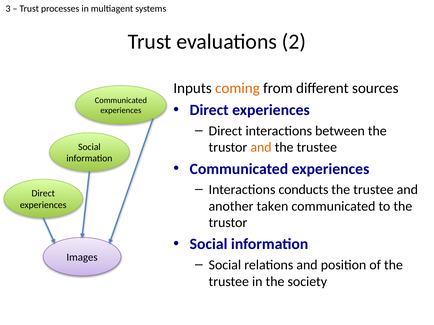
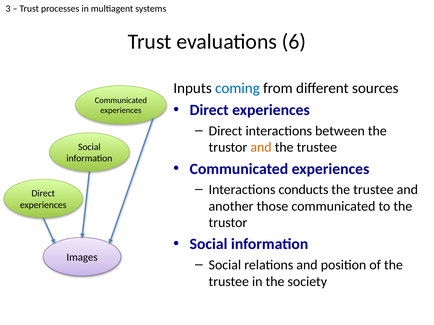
2: 2 -> 6 (294, 42)
coming colour: orange -> blue (237, 88)
taken: taken -> those (272, 206)
